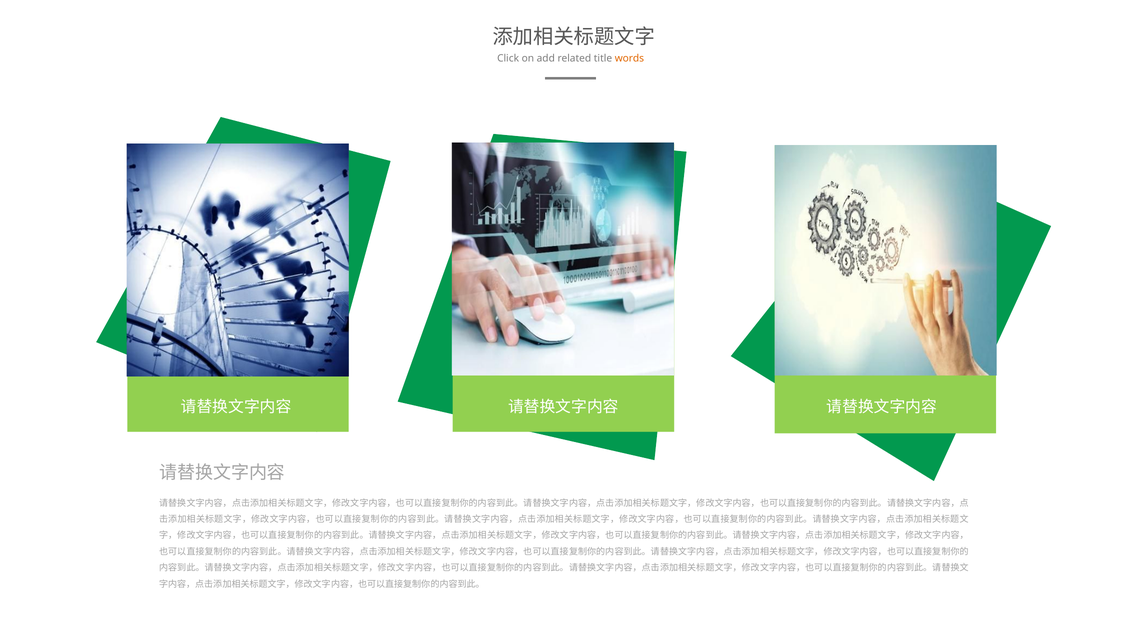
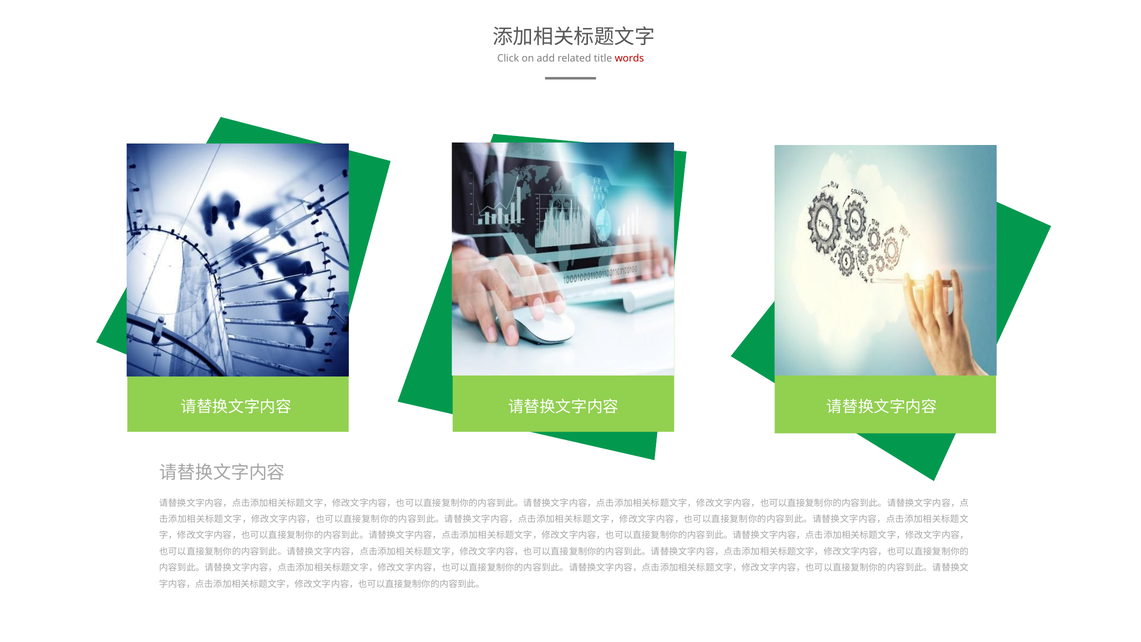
words colour: orange -> red (629, 58)
